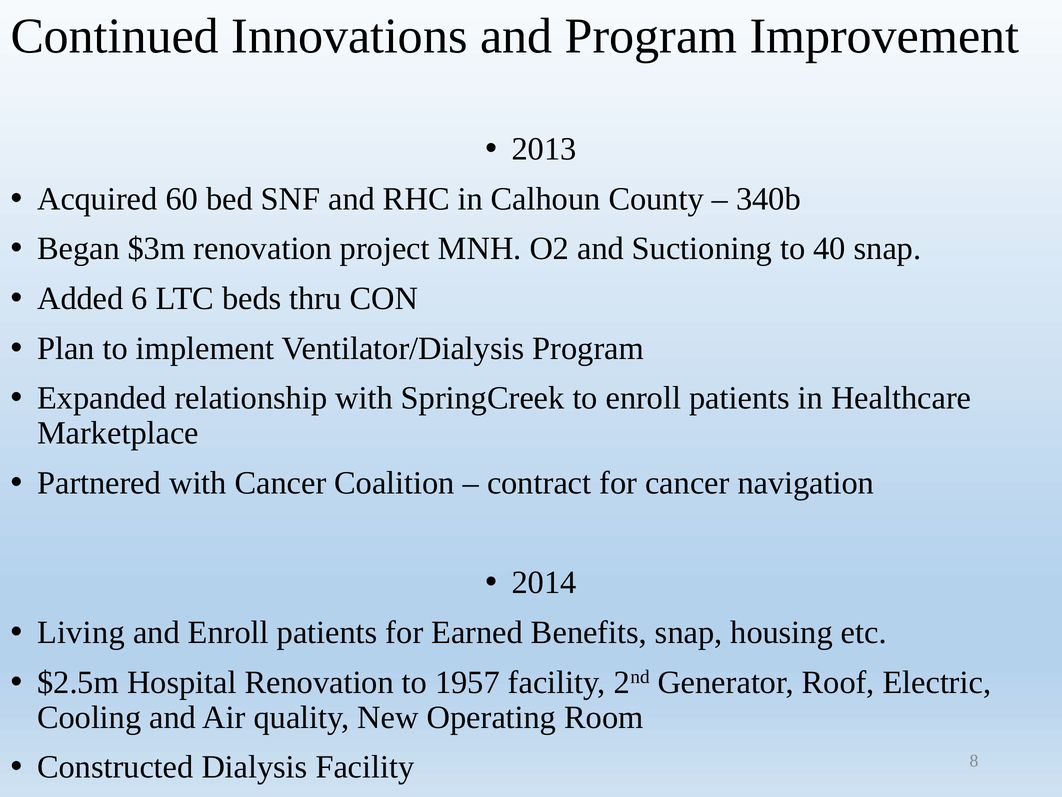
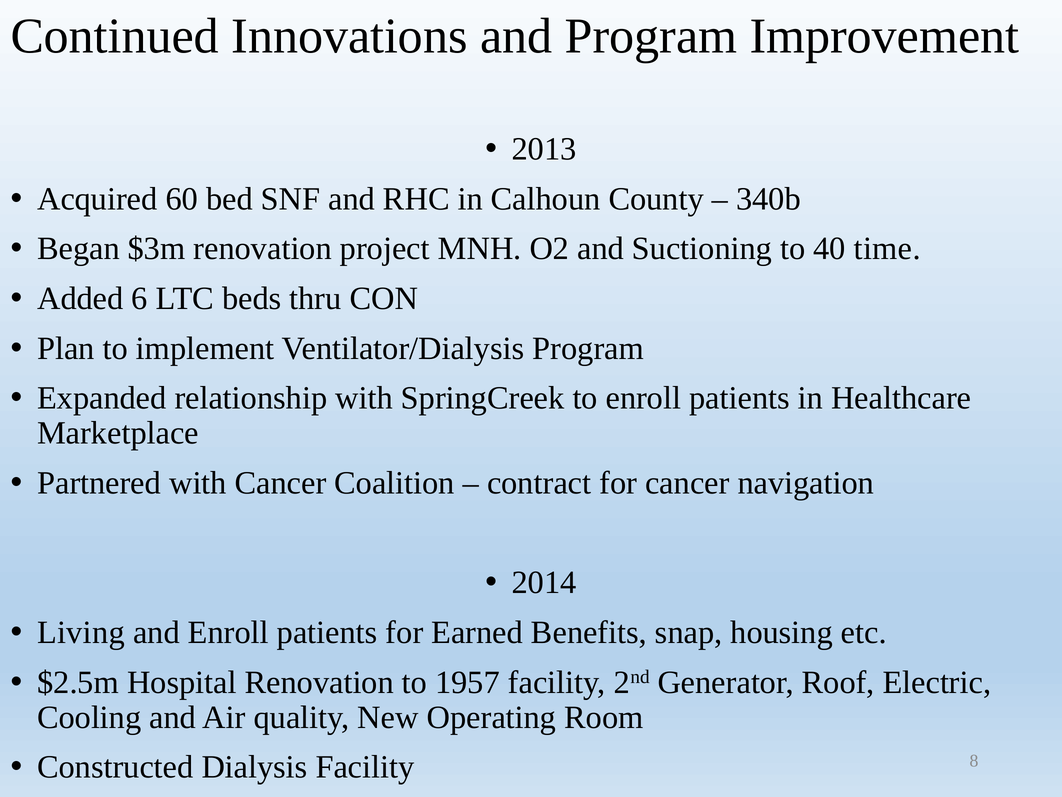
40 snap: snap -> time (887, 249)
